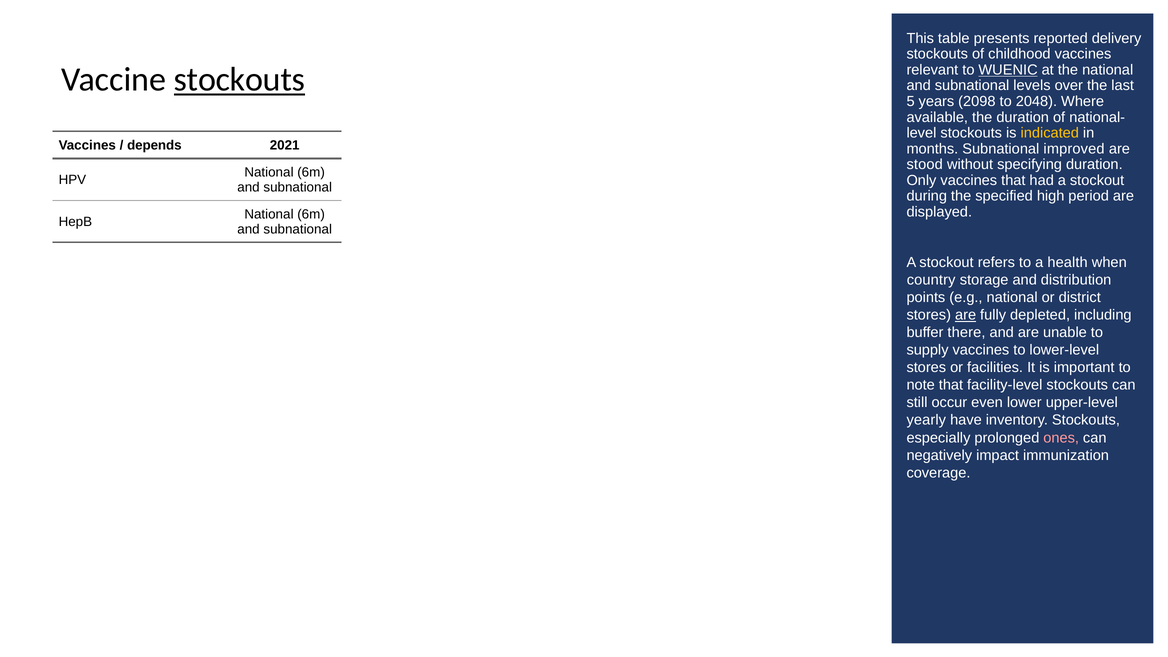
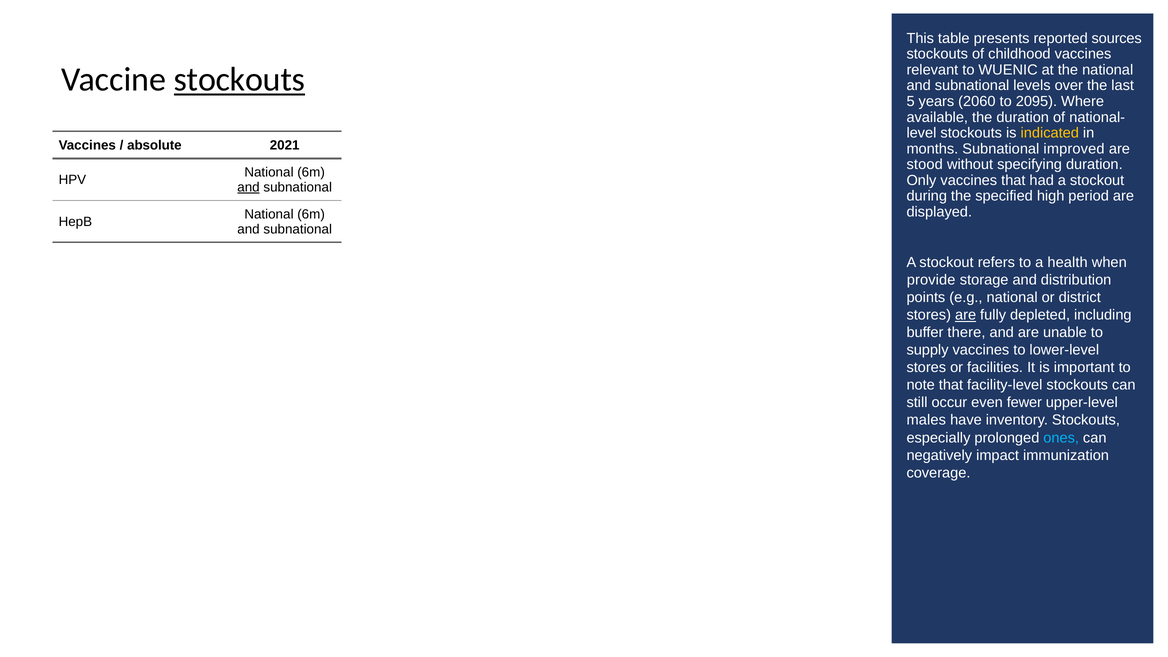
delivery: delivery -> sources (1117, 38)
WUENIC underline: present -> none (1008, 70)
2098: 2098 -> 2060 (977, 101)
2048: 2048 -> 2095 (1036, 101)
depends: depends -> absolute (154, 145)
and underline: none -> present (249, 187)
country: country -> provide (931, 280)
lower: lower -> fewer (1024, 403)
yearly: yearly -> males (926, 420)
ones colour: pink -> light blue (1061, 438)
